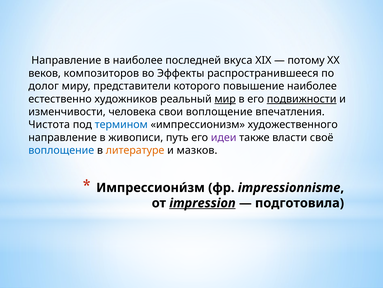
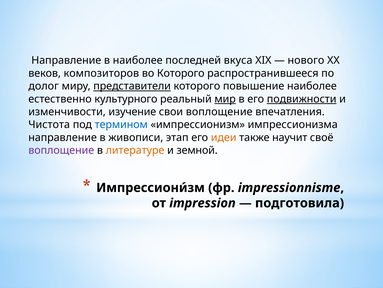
потому: потому -> нового (306, 60)
во Эффекты: Эффекты -> Которого (181, 73)
представители underline: none -> present (132, 86)
художников: художников -> культурного (126, 99)
человека: человека -> изучение (132, 112)
художественного: художественного -> импрессионизма (293, 124)
путь: путь -> этап (177, 137)
идеи colour: purple -> orange (224, 137)
власти: власти -> научит (290, 137)
воплощение colour: blue -> purple (61, 150)
мазков: мазков -> земной (197, 150)
impression underline: present -> none (202, 203)
